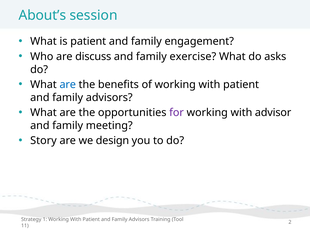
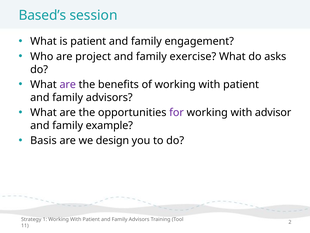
About’s: About’s -> Based’s (42, 15)
discuss: discuss -> project (93, 56)
are colour: blue -> purple (68, 84)
meeting: meeting -> example (109, 125)
Story: Story -> Basis (43, 140)
